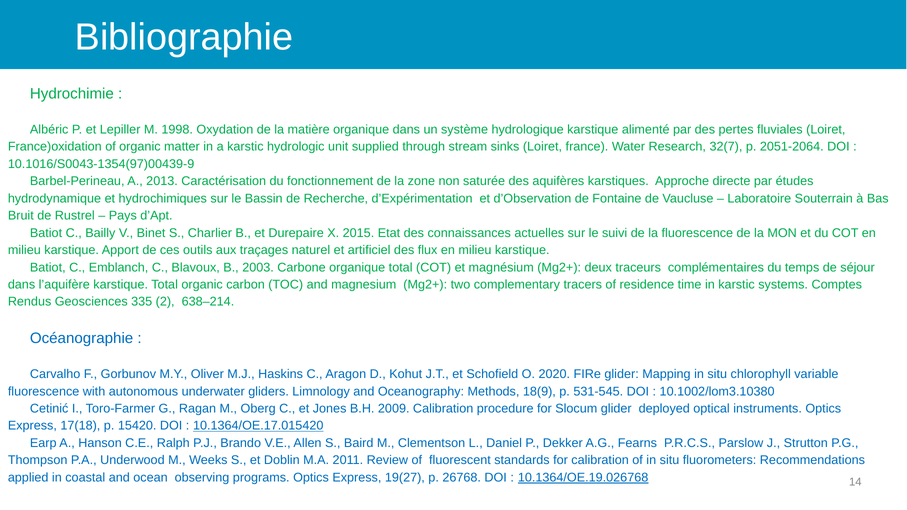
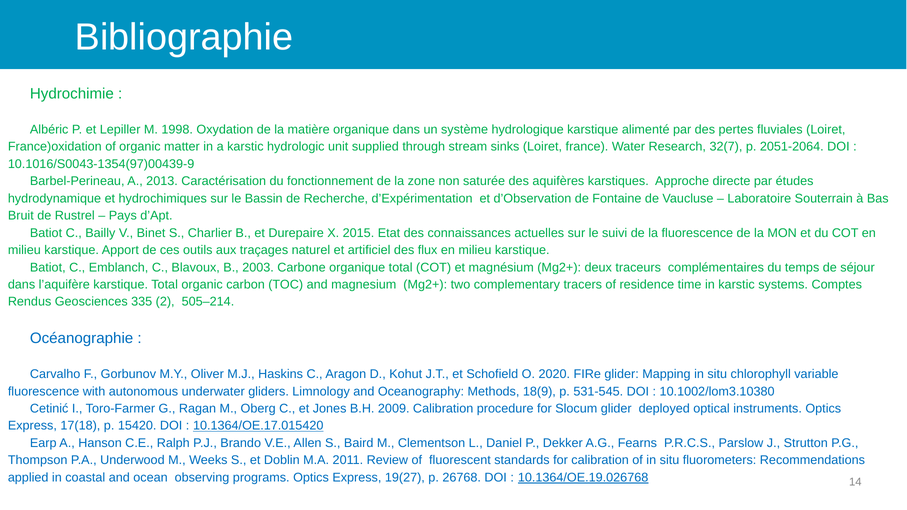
638–214: 638–214 -> 505–214 (208, 302)
